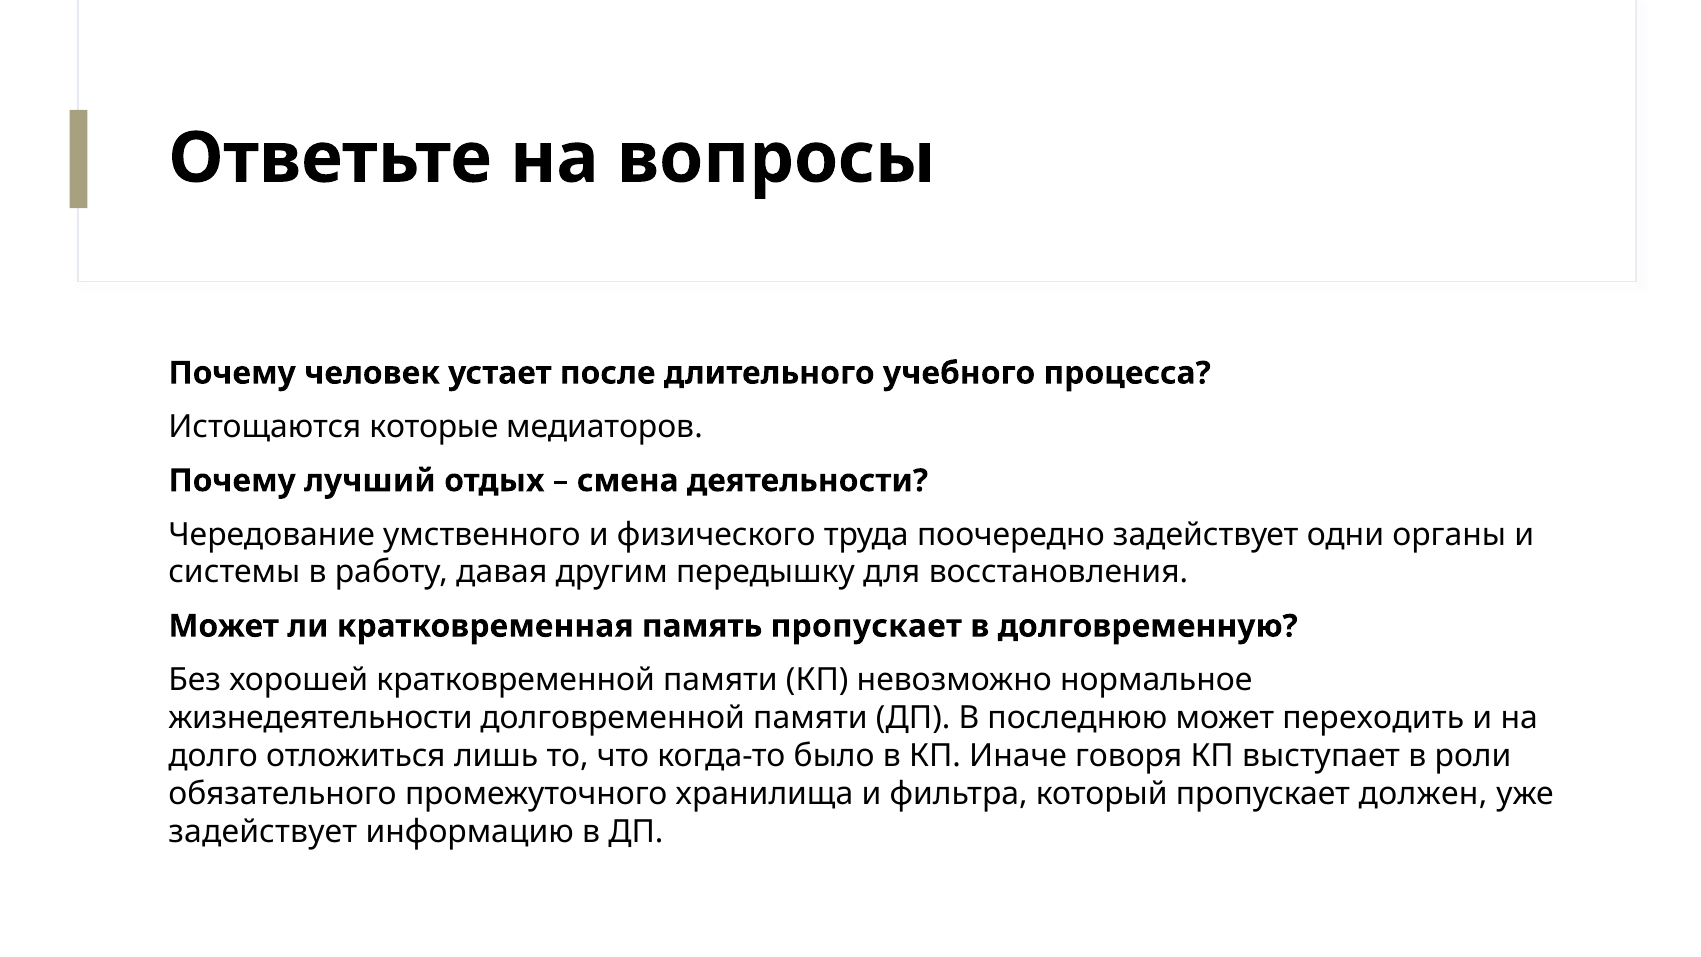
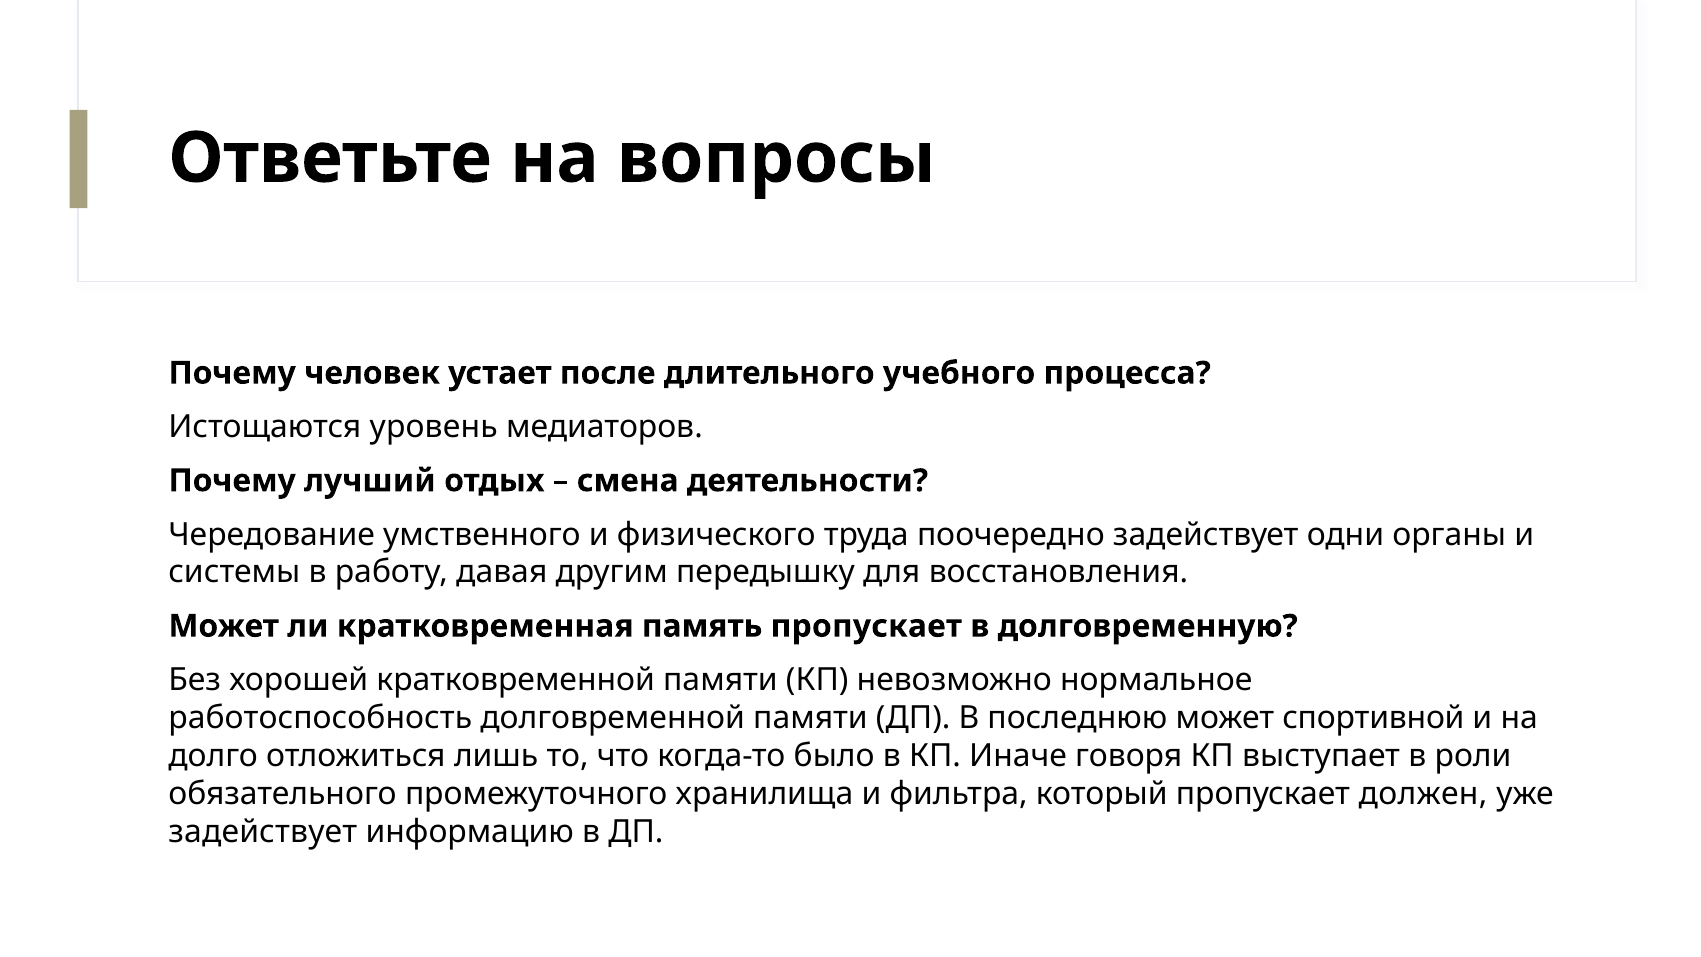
которые: которые -> уровень (434, 427)
жизнедеятельности: жизнедеятельности -> работоспособность (320, 718)
переходить: переходить -> спортивной (1373, 718)
